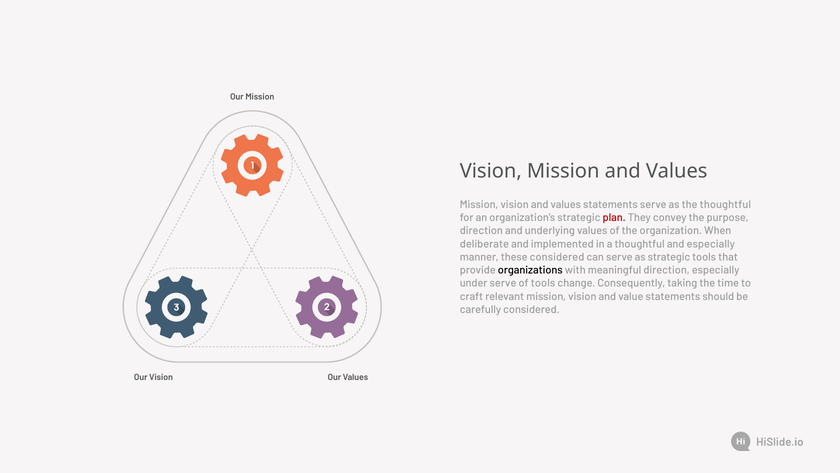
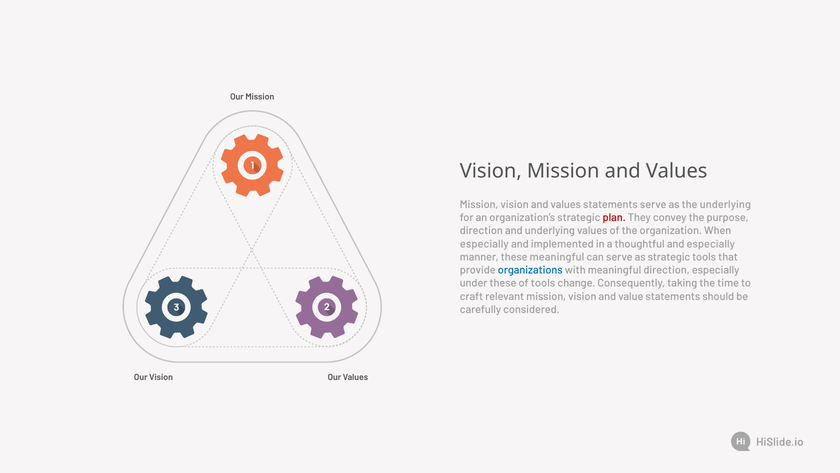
the thoughtful: thoughtful -> underlying (725, 204)
deliberate: deliberate -> especially (484, 244)
these considered: considered -> meaningful (557, 257)
organizations colour: black -> blue (530, 270)
under serve: serve -> these (503, 283)
